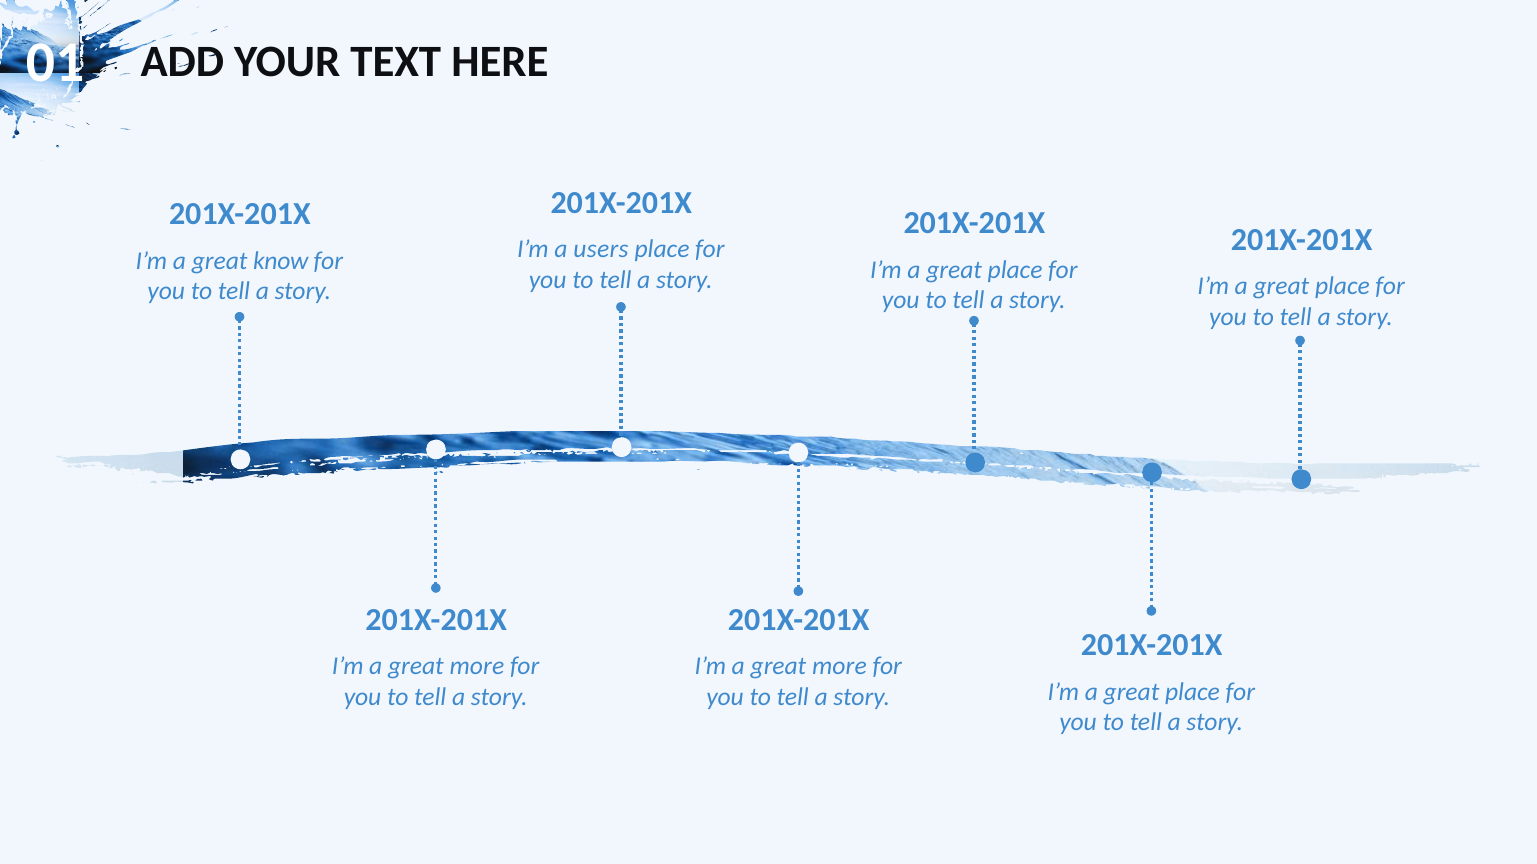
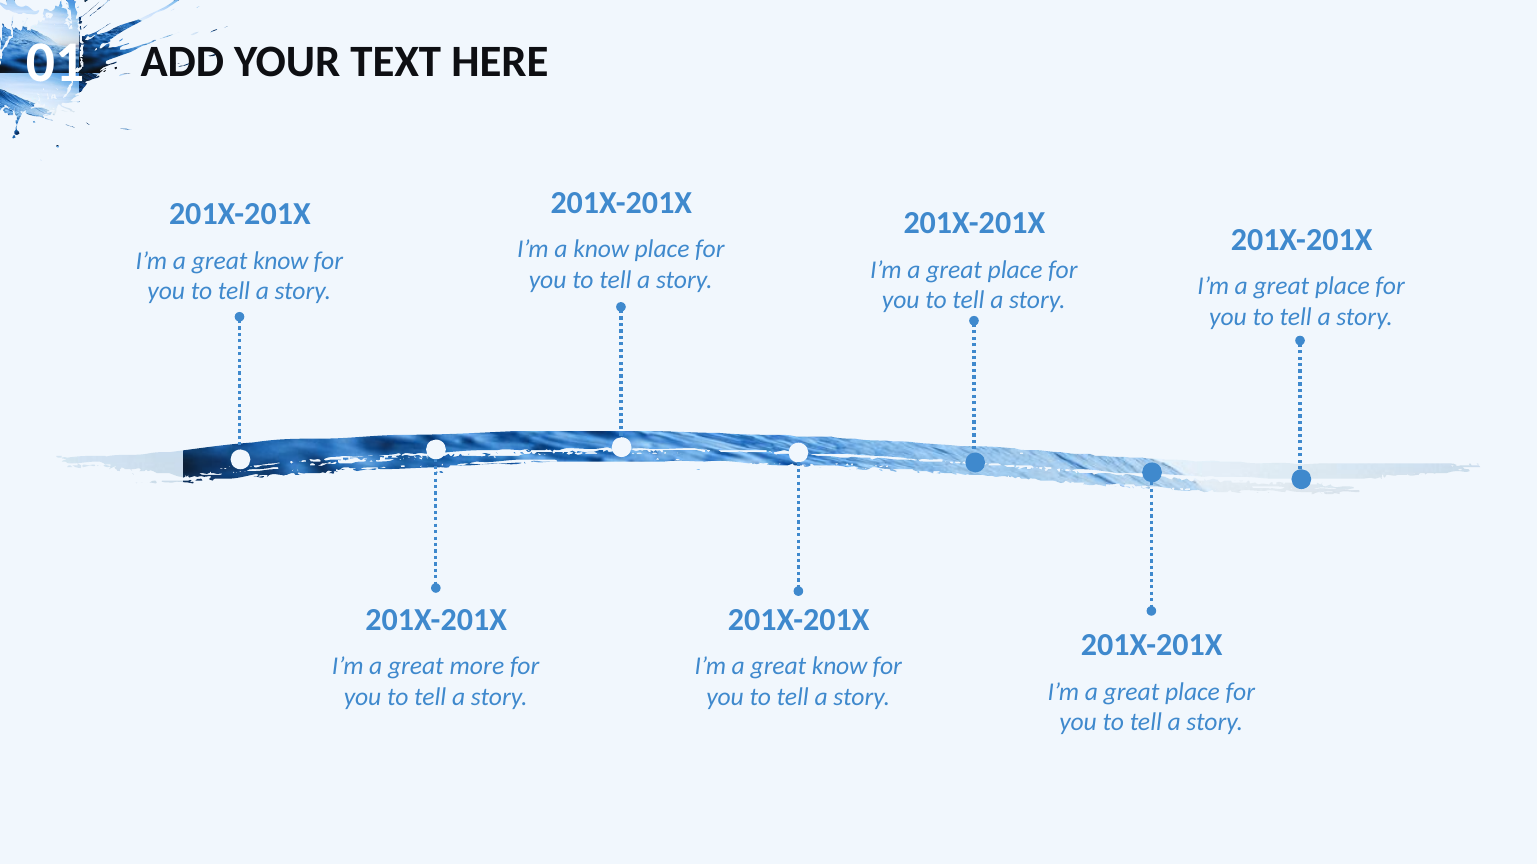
a users: users -> know (601, 249)
more: more -> know (840, 666)
